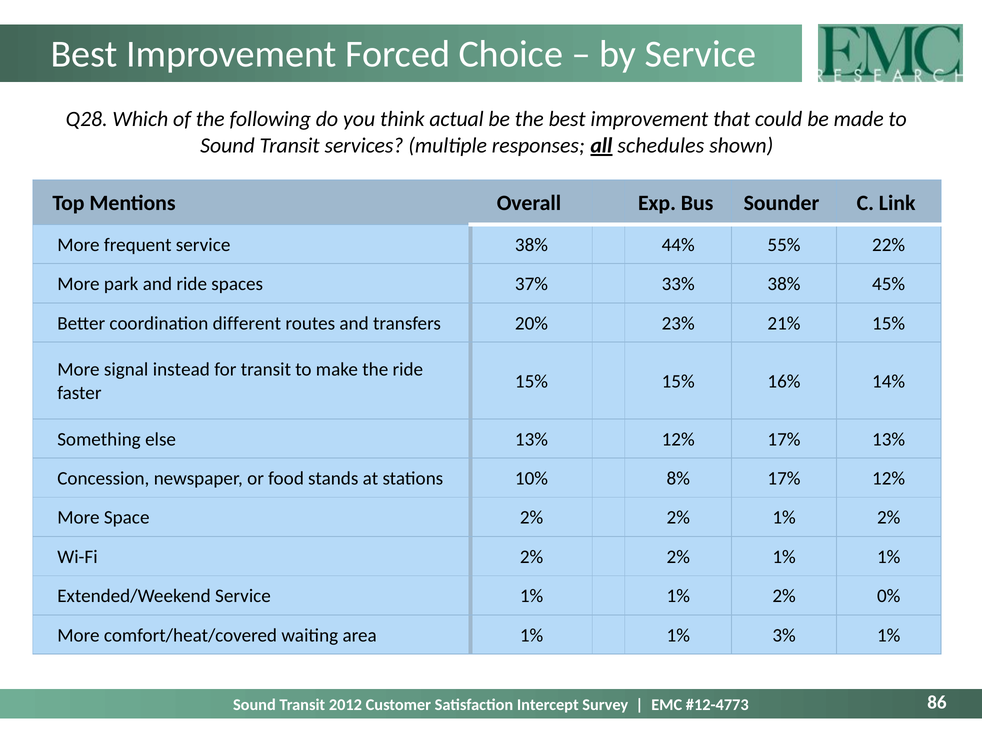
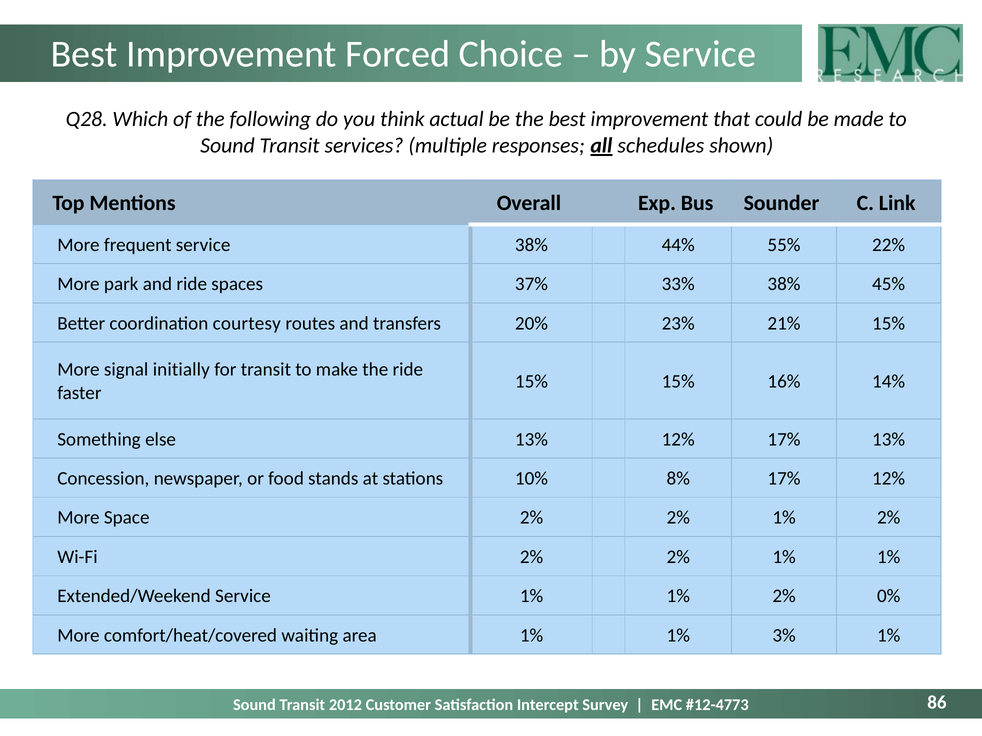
different: different -> courtesy (247, 323)
instead: instead -> initially (181, 370)
